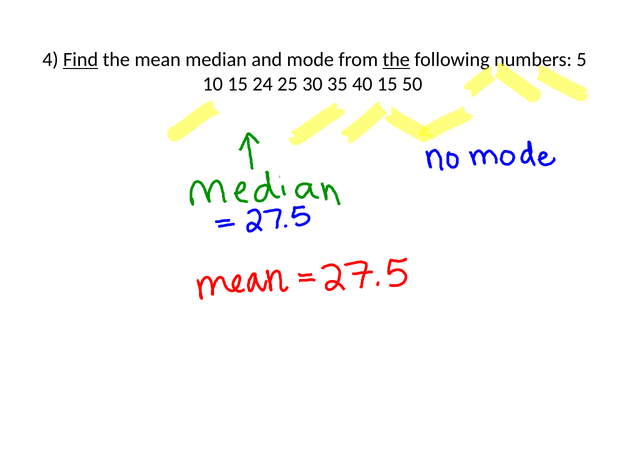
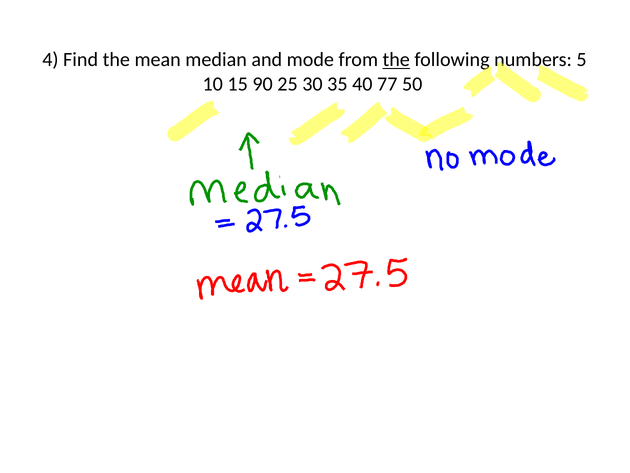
Find underline: present -> none (81, 60)
24: 24 -> 90 (263, 84)
40 15: 15 -> 77 (387, 84)
